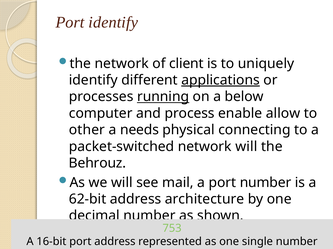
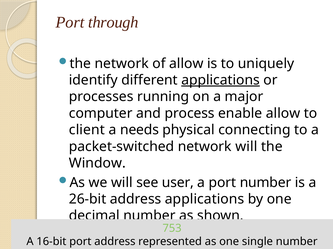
Port identify: identify -> through (113, 22)
of client: client -> allow (186, 64)
running underline: present -> none (163, 97)
below: below -> major (244, 97)
other: other -> client (87, 130)
Behrouz: Behrouz -> Window (97, 164)
mail: mail -> user (178, 183)
62-bit: 62-bit -> 26-bit (88, 200)
address architecture: architecture -> applications (205, 200)
